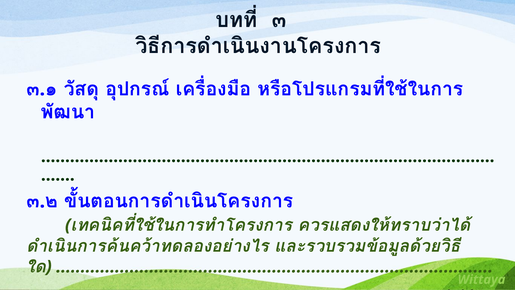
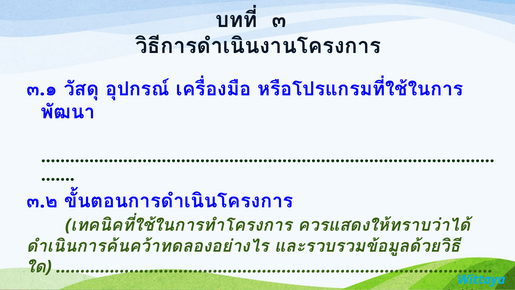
Wittaya colour: light green -> light blue (481, 279)
